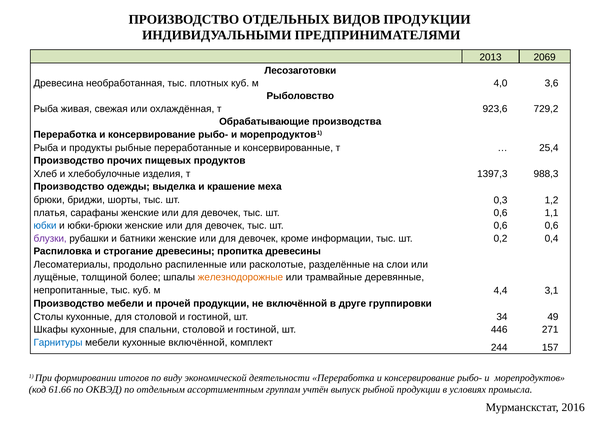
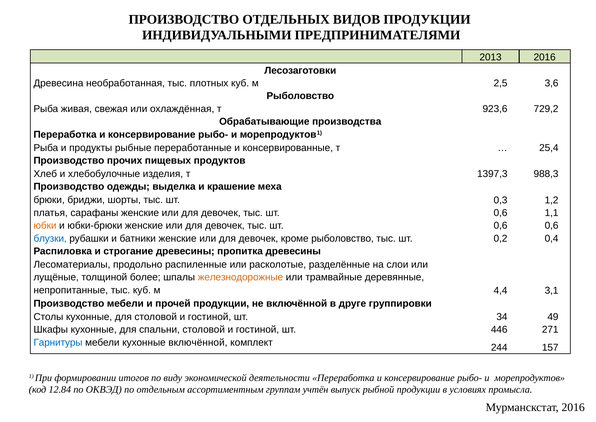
2013 2069: 2069 -> 2016 (545, 57)
4,0: 4,0 -> 2,5 (501, 83)
юбки colour: blue -> orange (45, 226)
блузки colour: purple -> blue (50, 239)
кроме информации: информации -> рыболовство (343, 239)
61.66: 61.66 -> 12.84 (60, 390)
